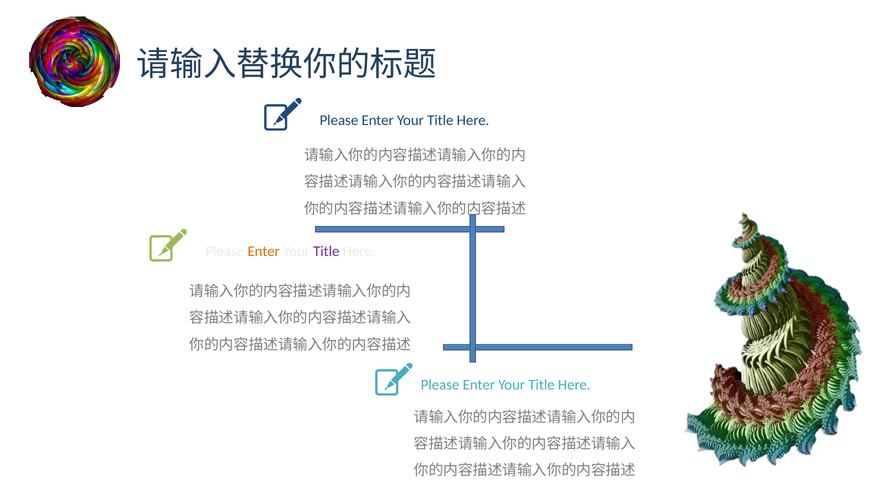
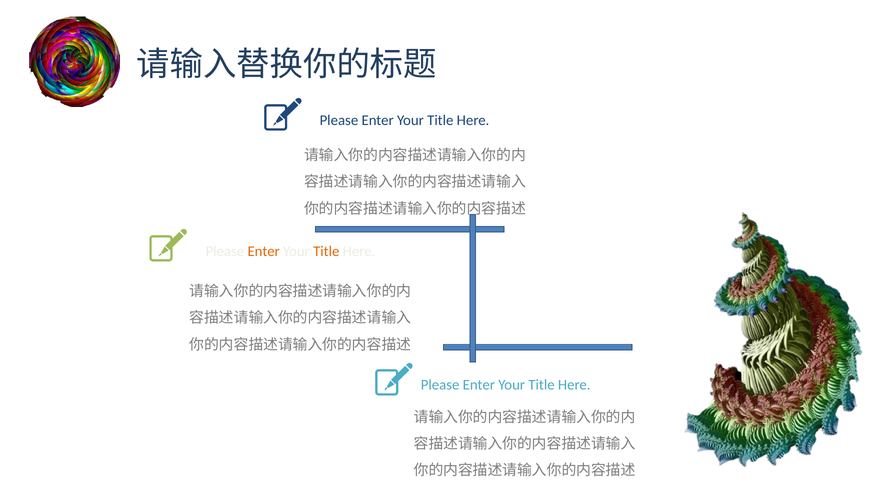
Title colour: purple -> orange (326, 252)
